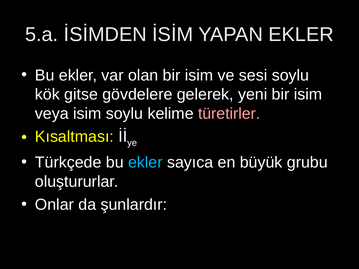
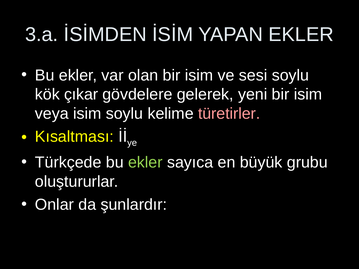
5.a: 5.a -> 3.a (42, 35)
gitse: gitse -> çıkar (81, 95)
ekler colour: light blue -> light green (145, 163)
